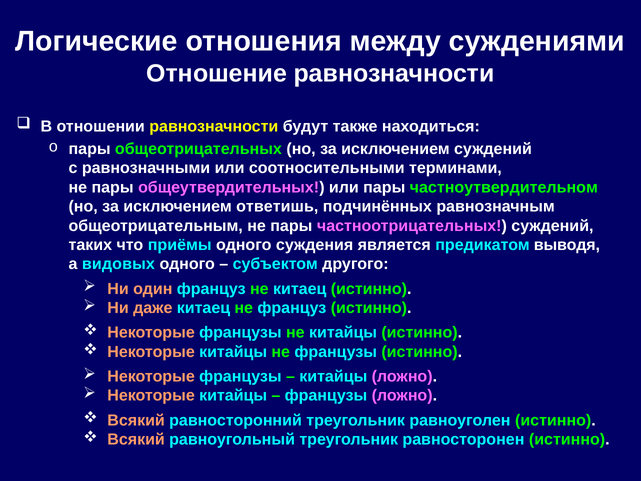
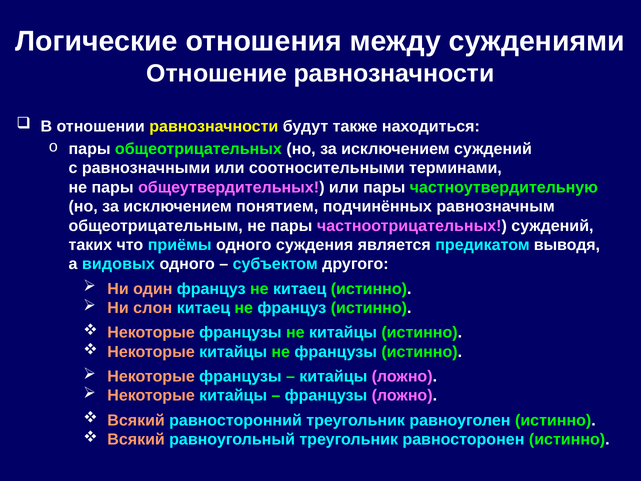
частноутвердительном: частноутвердительном -> частноутвердительную (504, 187)
ответишь: ответишь -> понятием (277, 206)
даже: даже -> слон (153, 308)
